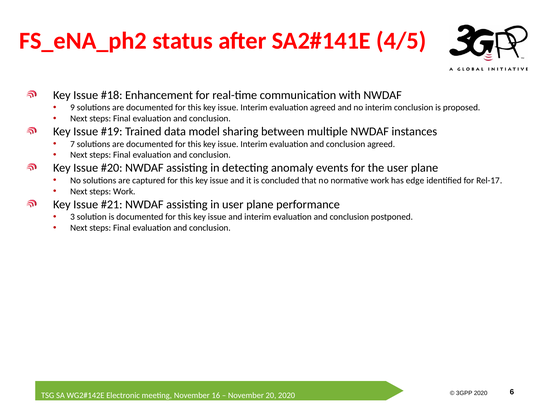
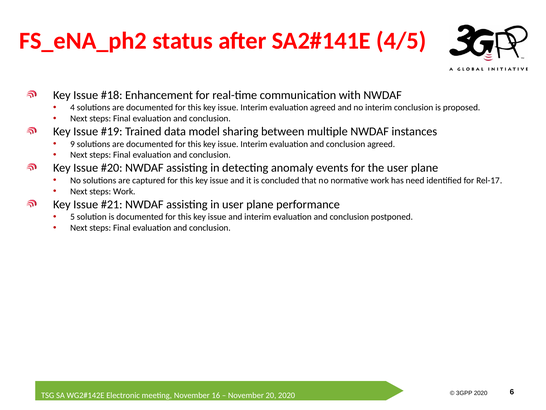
9: 9 -> 4 (72, 107)
7: 7 -> 9 (72, 144)
edge: edge -> need (415, 180)
3: 3 -> 5 (72, 217)
